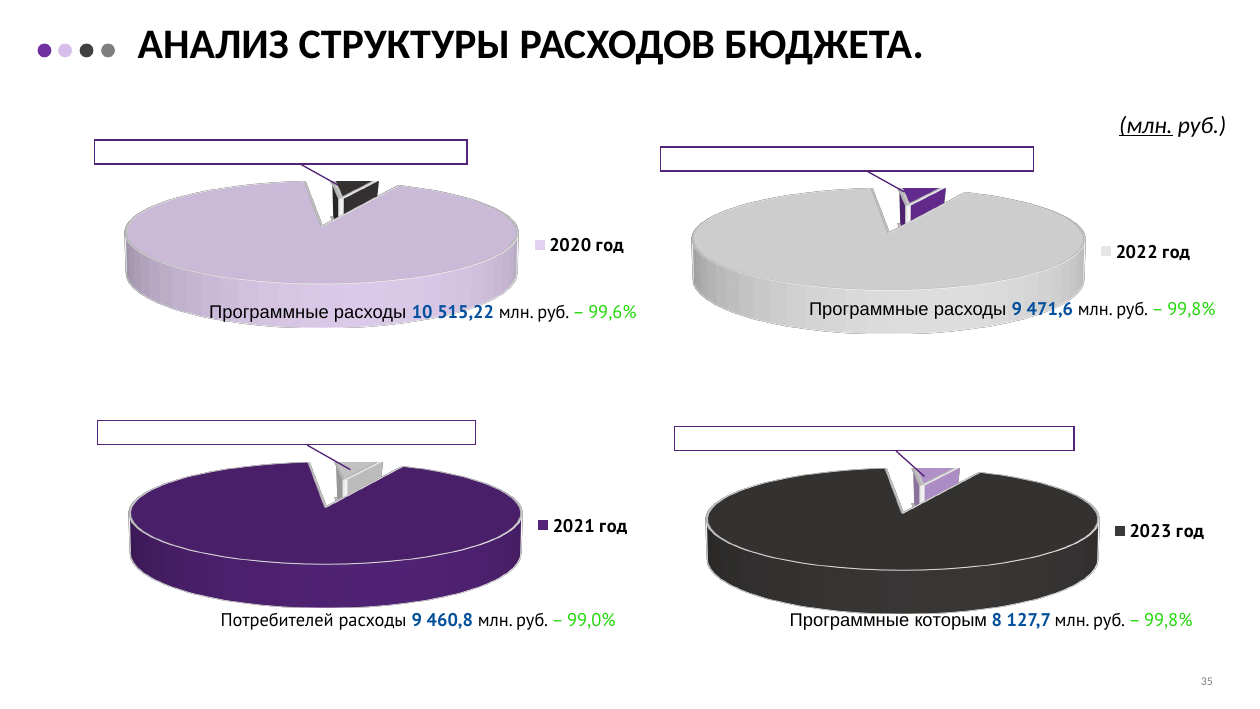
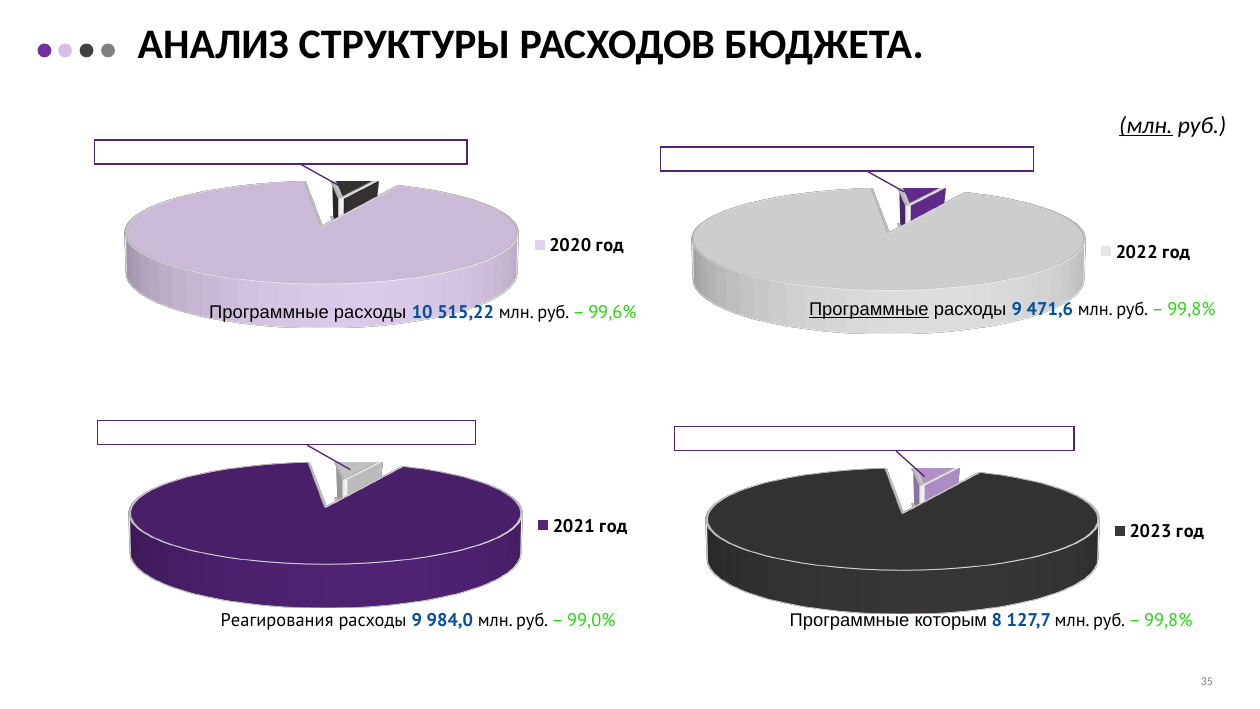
Программные underline: none -> present (869, 309)
Потребителей: Потребителей -> Реагирования (277, 620)
460,8: 460,8 -> 984,0 (450, 620)
